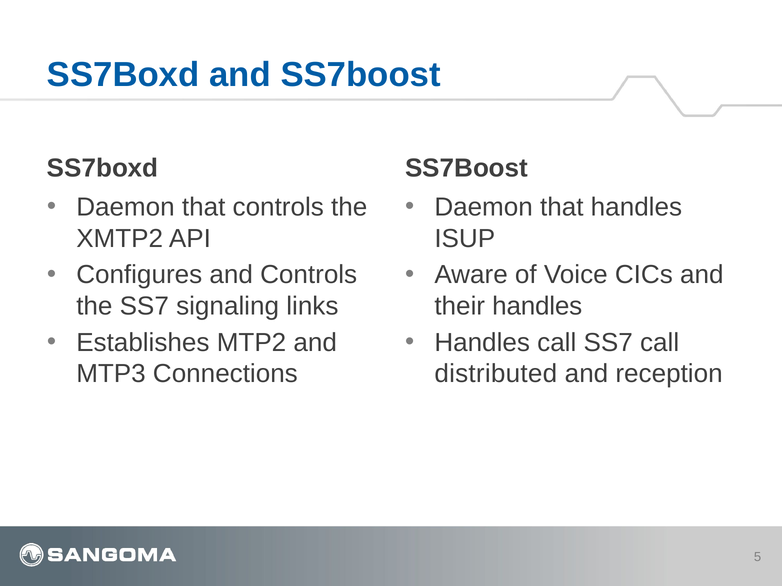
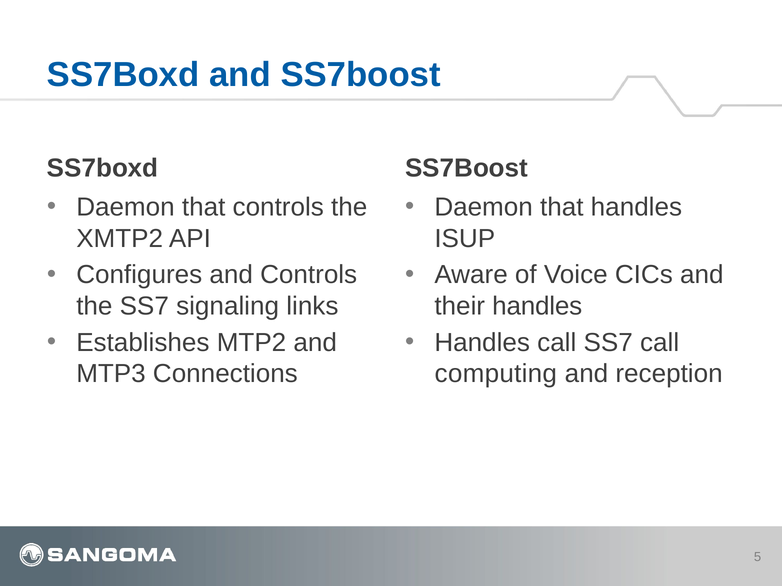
distributed: distributed -> computing (496, 374)
